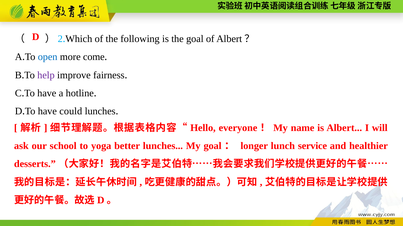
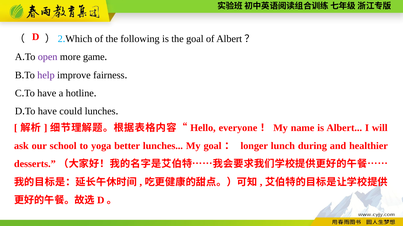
open colour: blue -> purple (48, 57)
come: come -> game (94, 57)
service: service -> during (312, 146)
